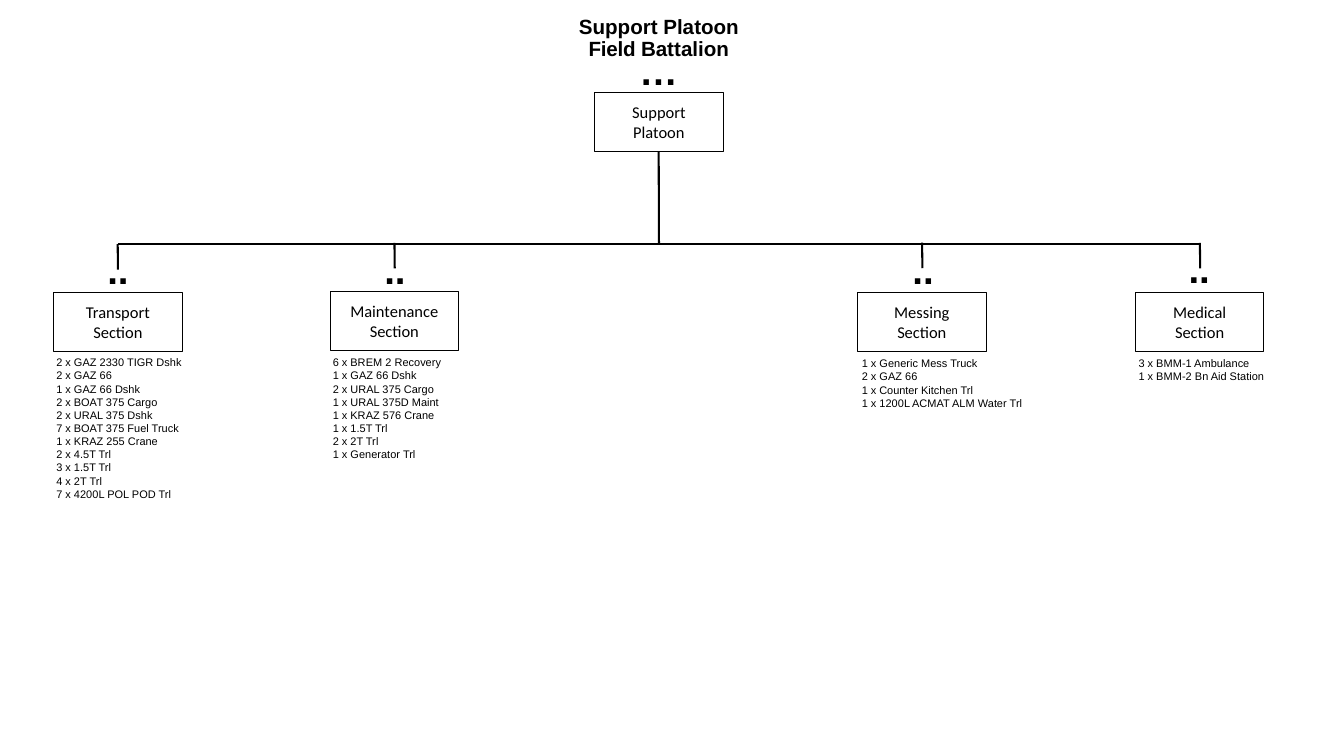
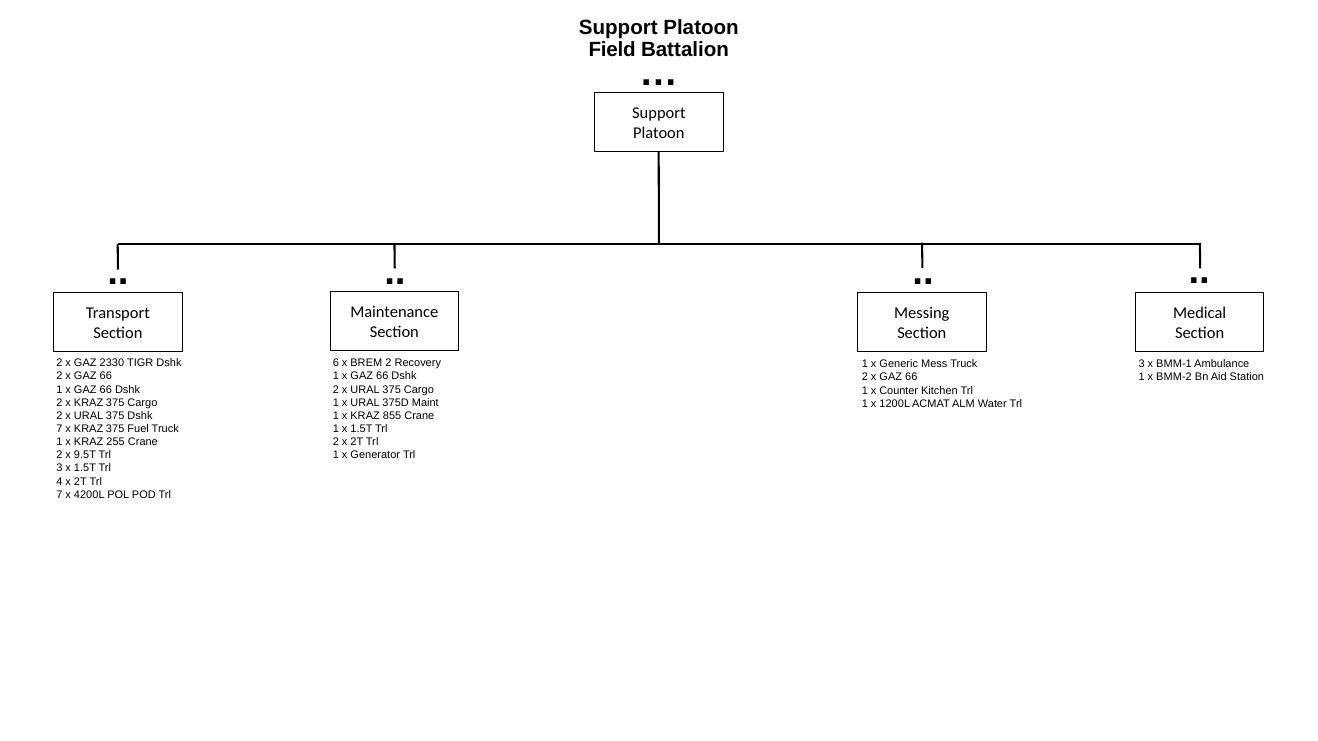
2 x BOAT: BOAT -> KRAZ (89, 403)
576: 576 -> 855 (392, 416)
7 x BOAT: BOAT -> KRAZ (89, 429)
4.5T: 4.5T -> 9.5T (85, 455)
